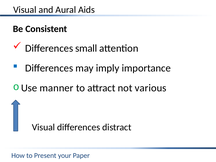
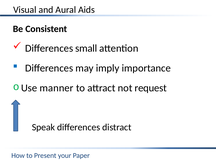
various: various -> request (151, 88)
Visual: Visual -> Speak (43, 127)
